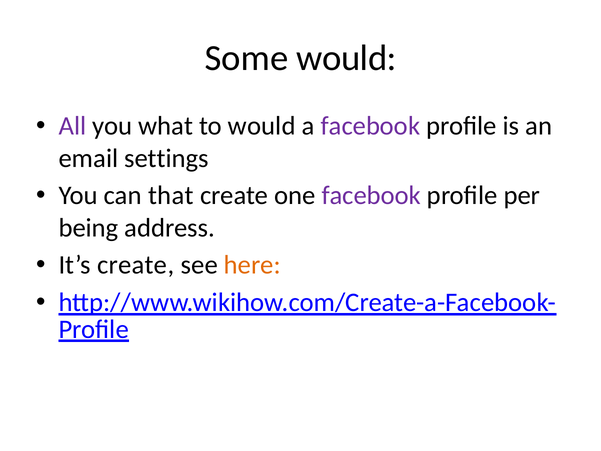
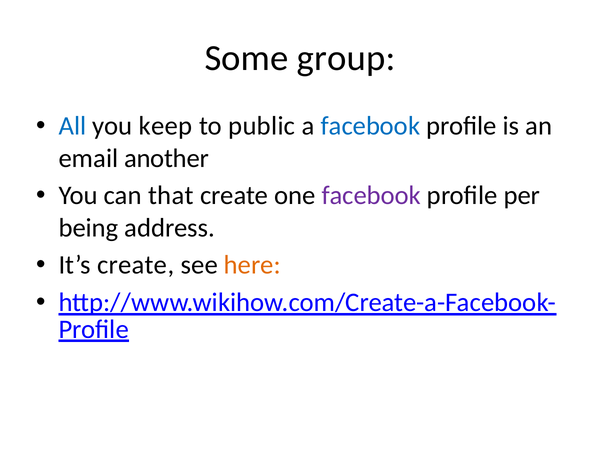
Some would: would -> group (346, 58)
All colour: purple -> blue (72, 126)
what: what -> keep (166, 126)
to would: would -> public (262, 126)
facebook colour: purple -> blue (370, 126)
settings: settings -> another (166, 158)
